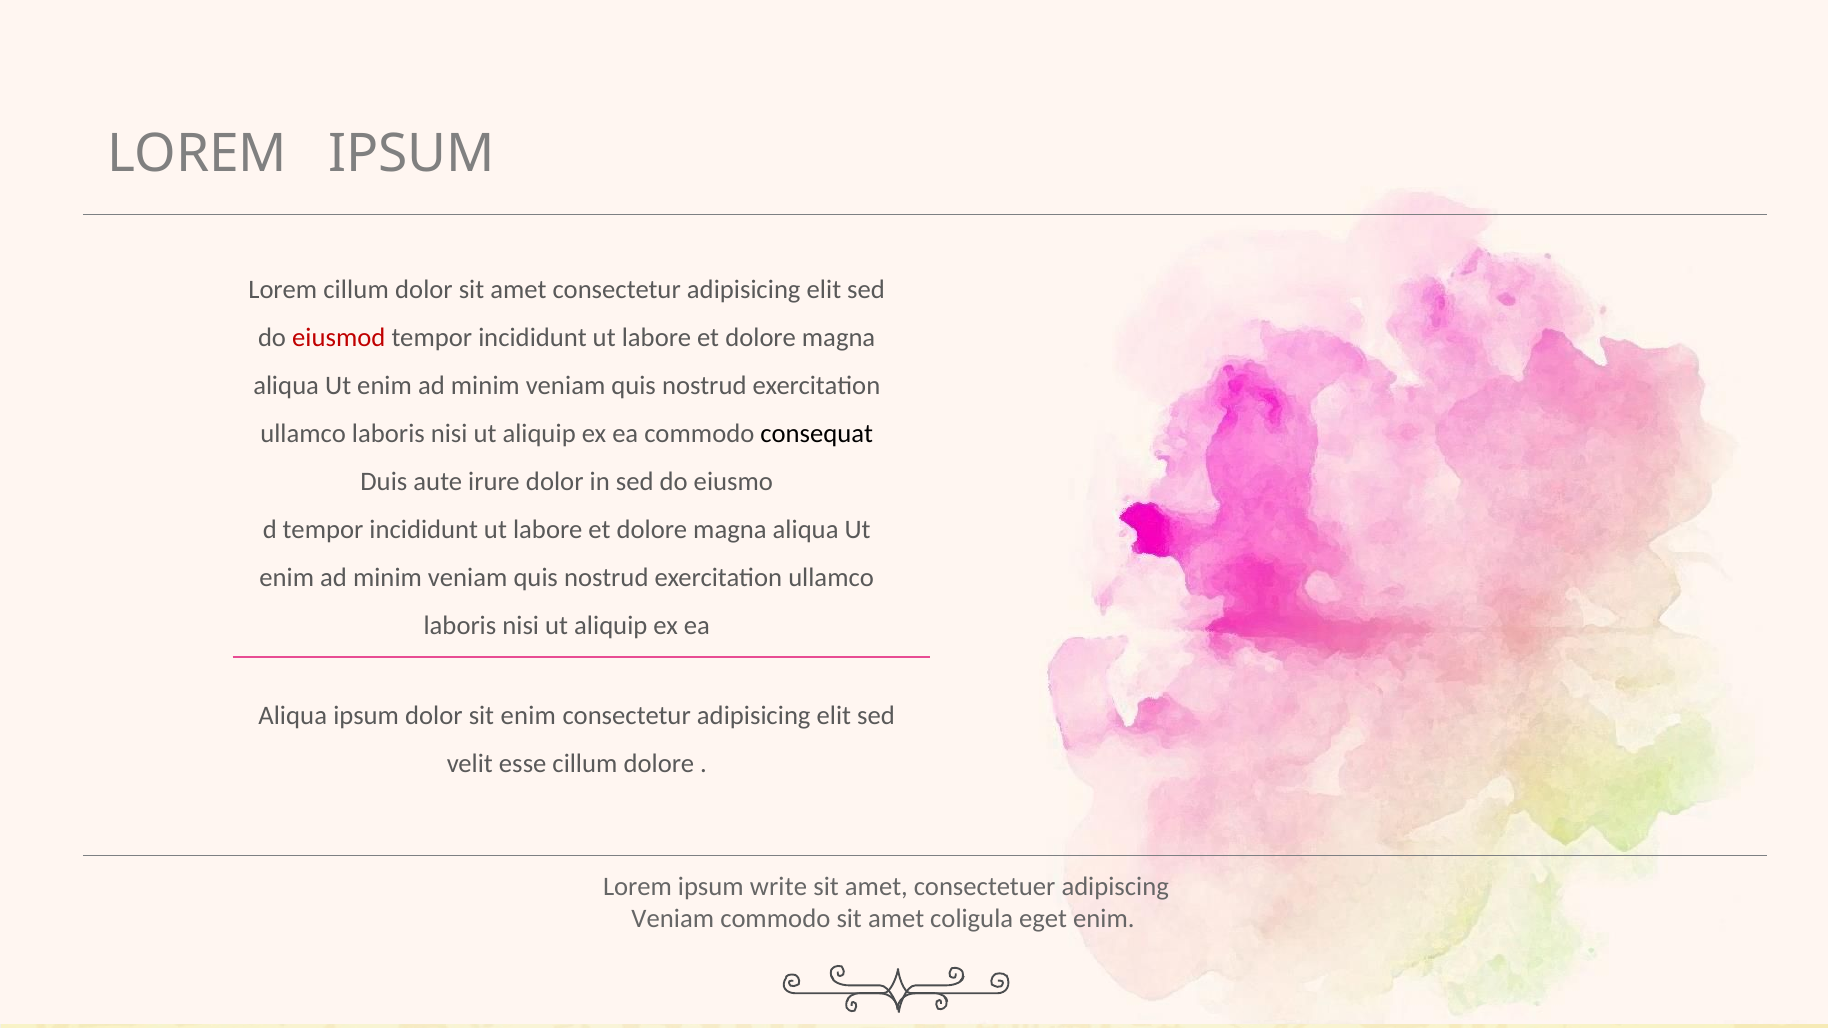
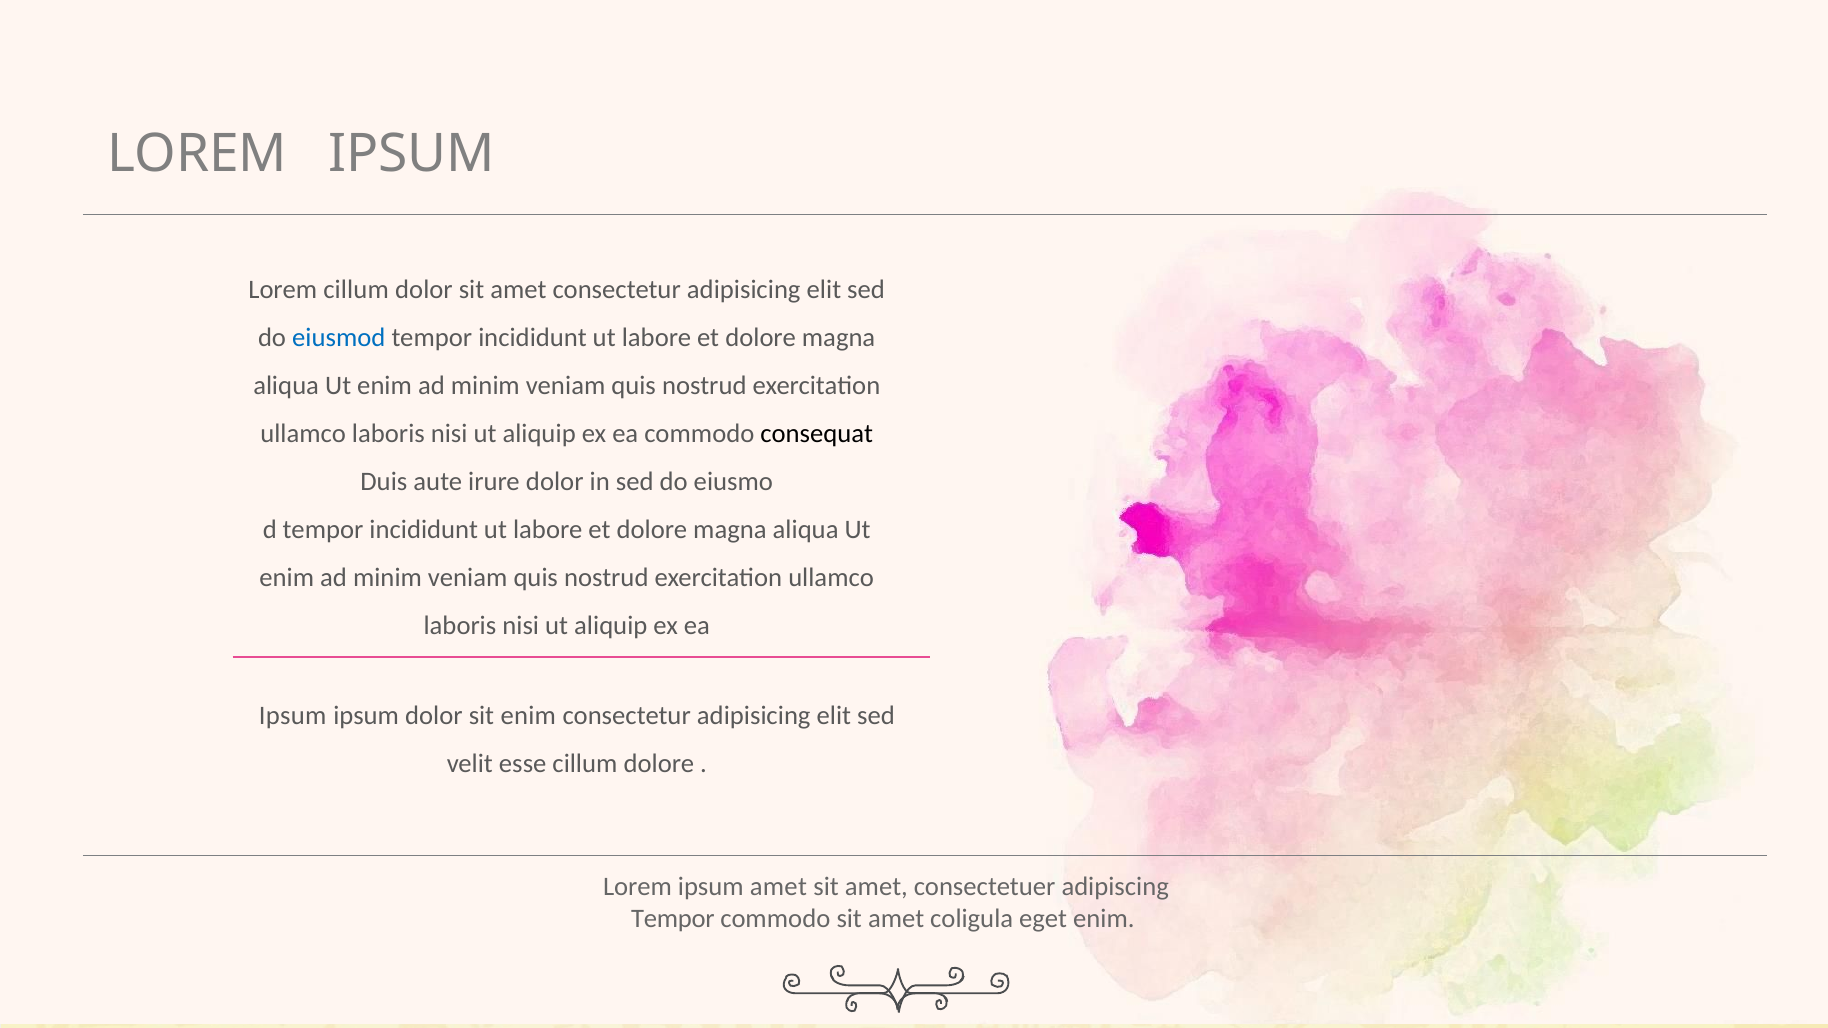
eiusmod colour: red -> blue (339, 338)
Aliqua: Aliqua -> Ipsum (293, 716)
ipsum write: write -> amet (778, 887)
Veniam: Veniam -> Tempor (673, 919)
